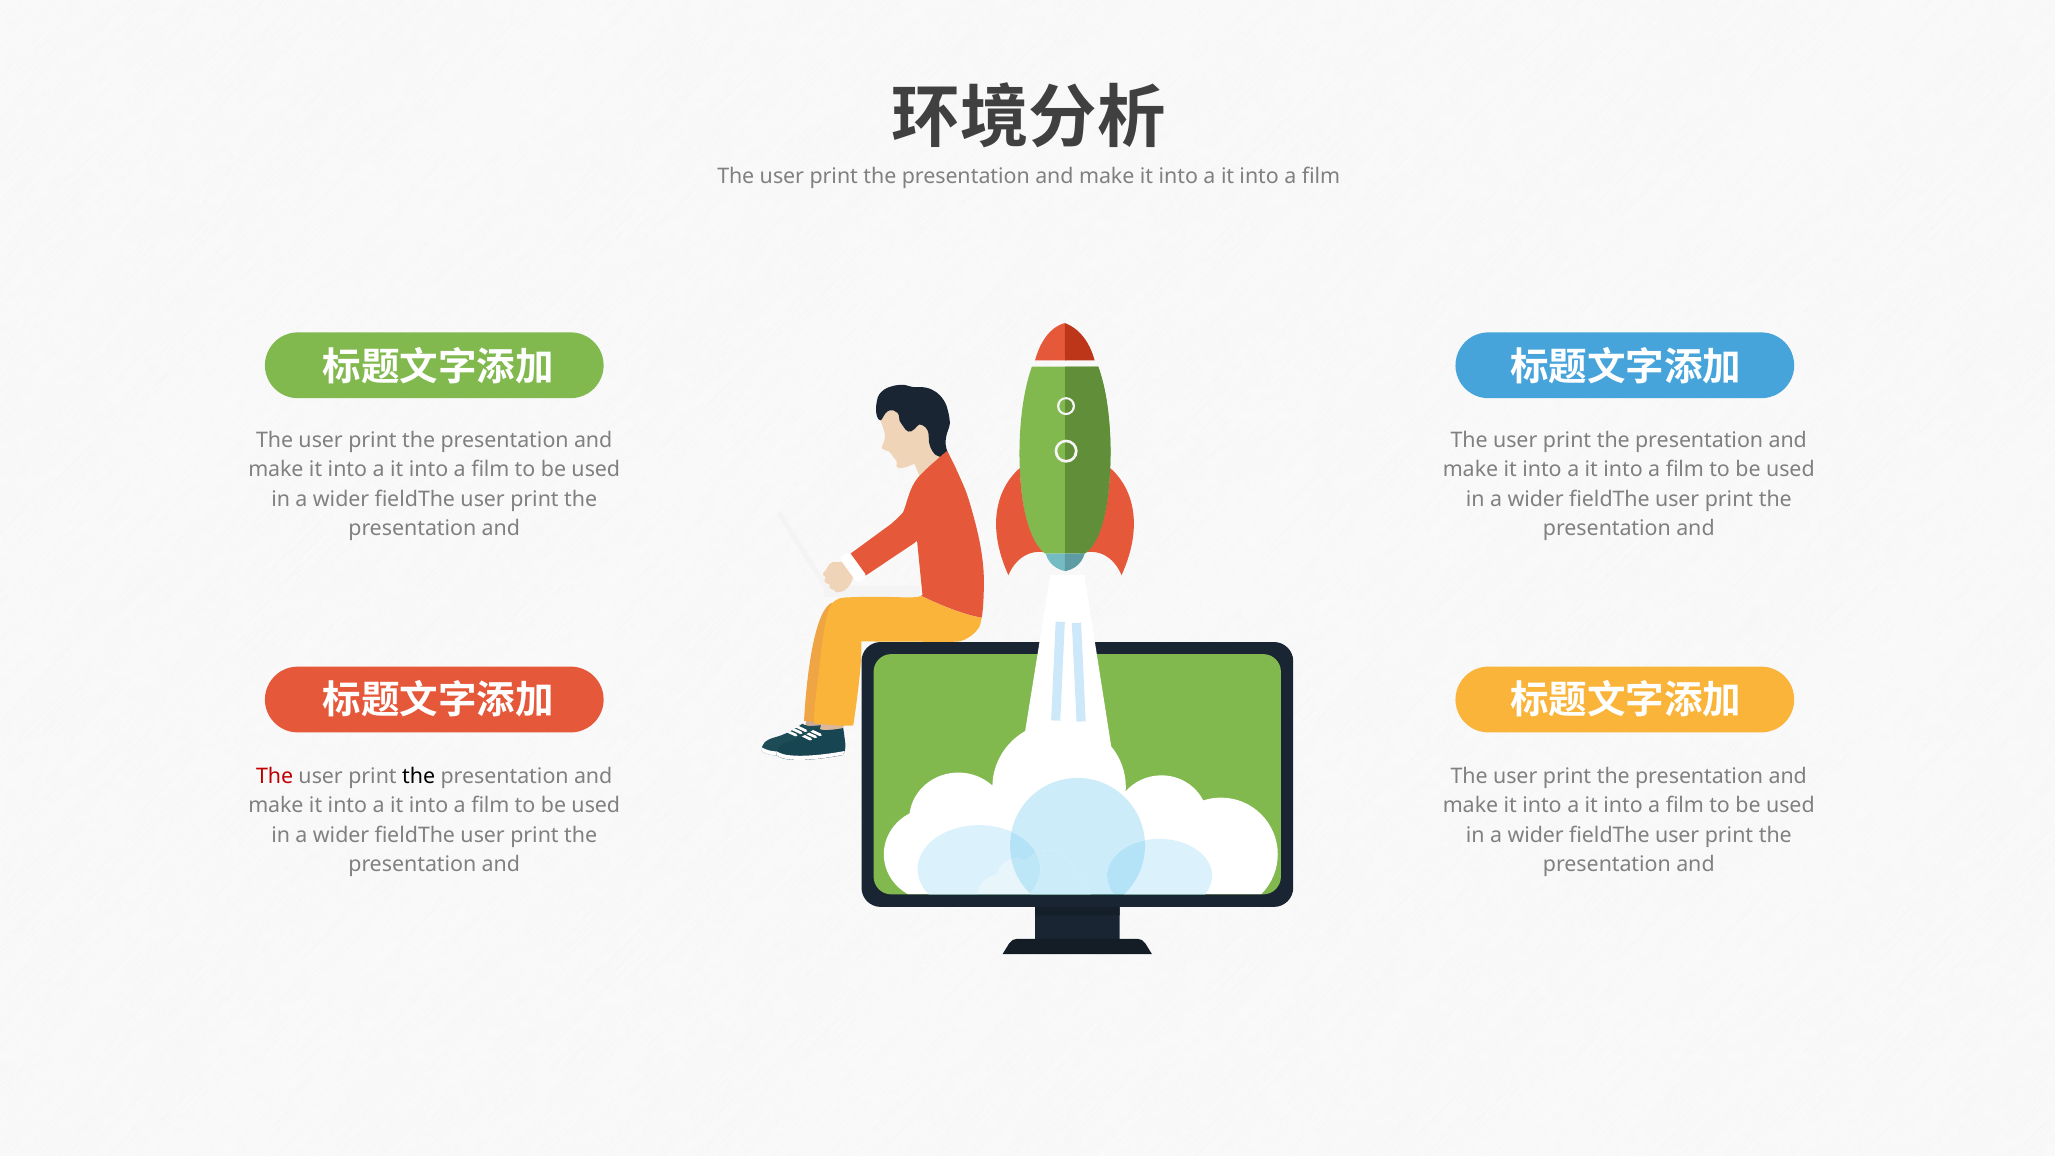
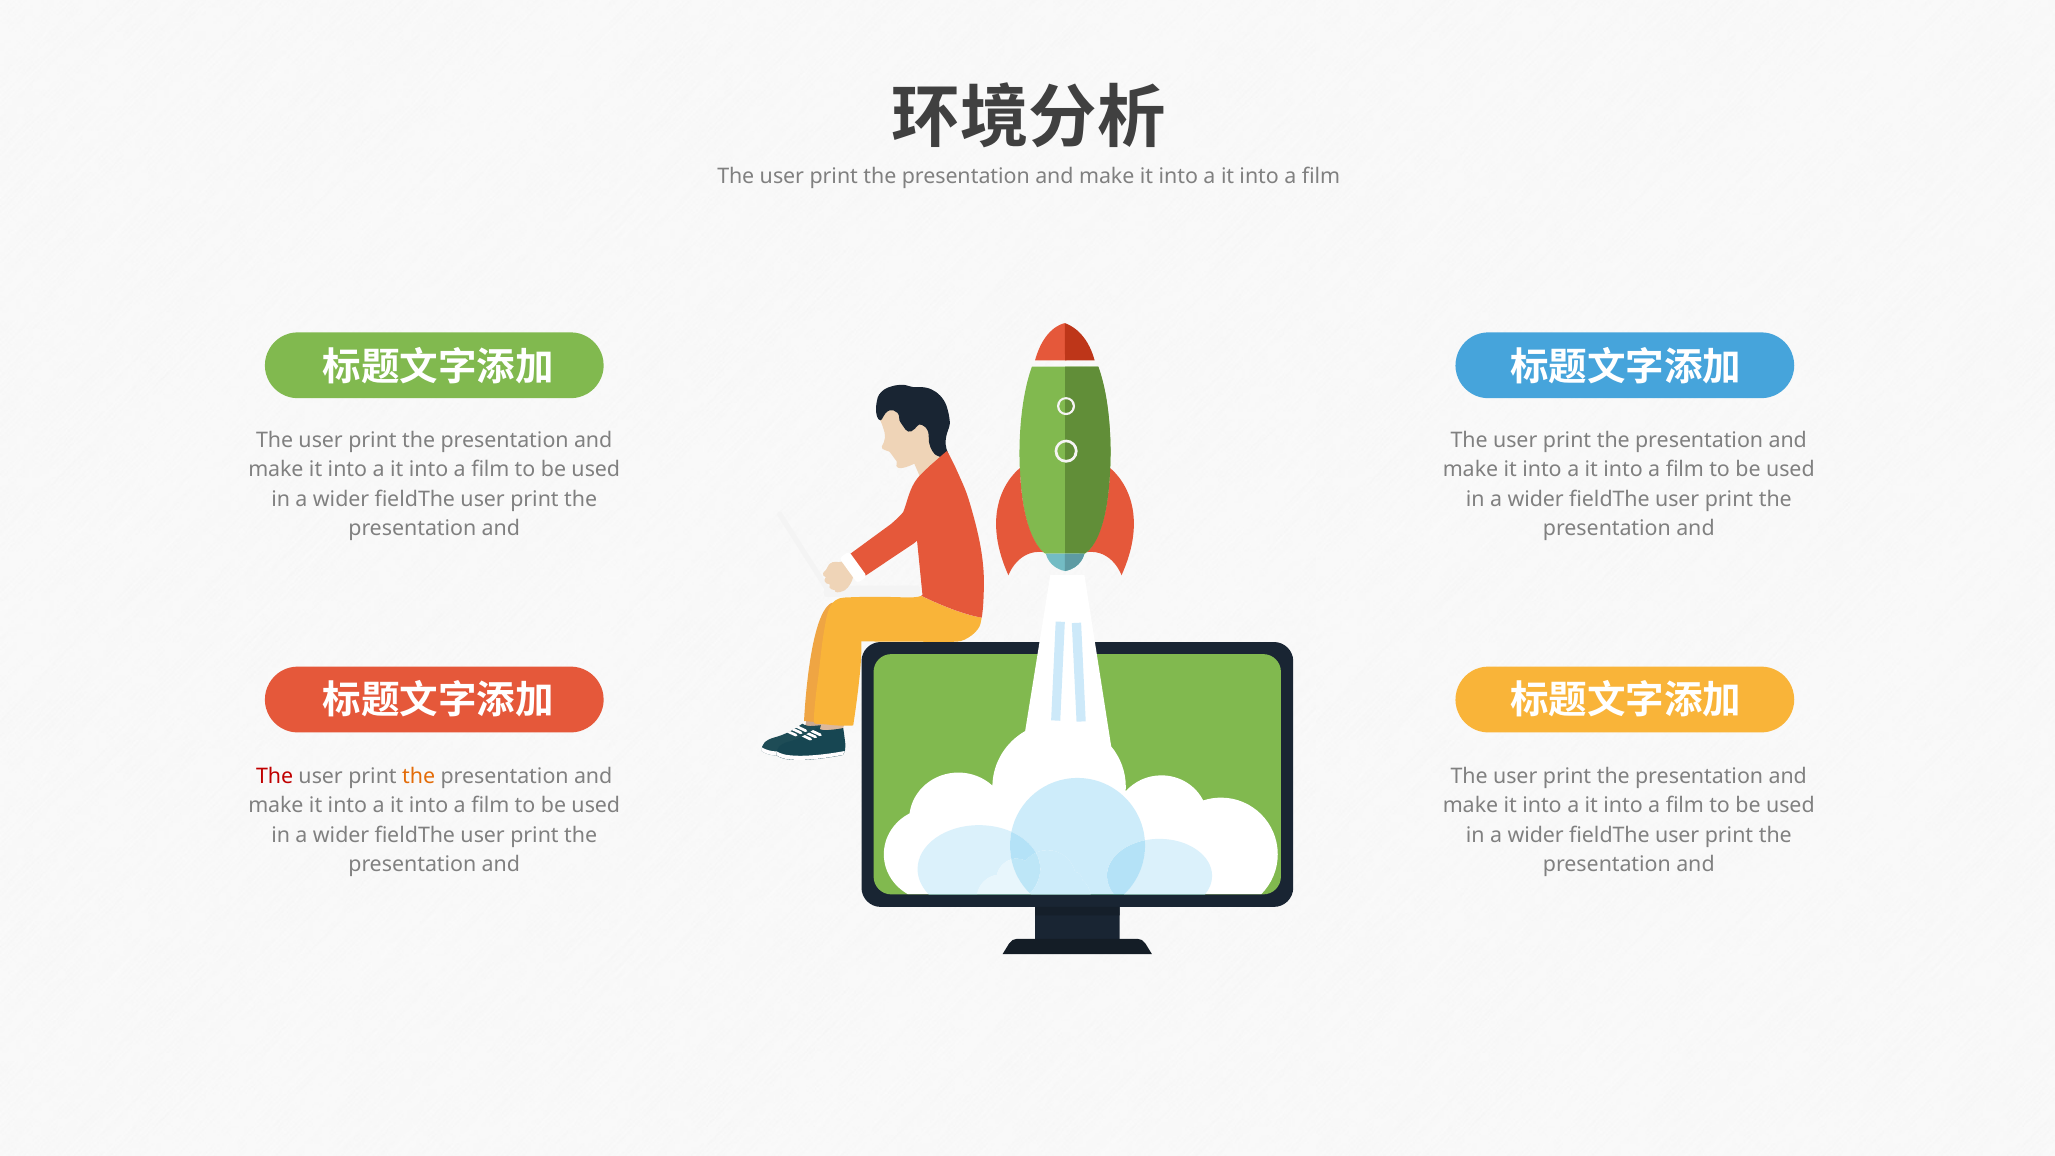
the colour: black -> orange (419, 776)
